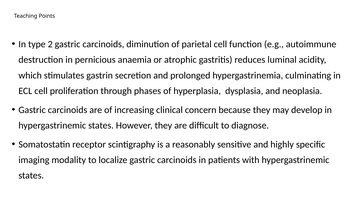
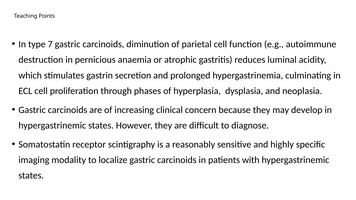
2: 2 -> 7 (50, 44)
